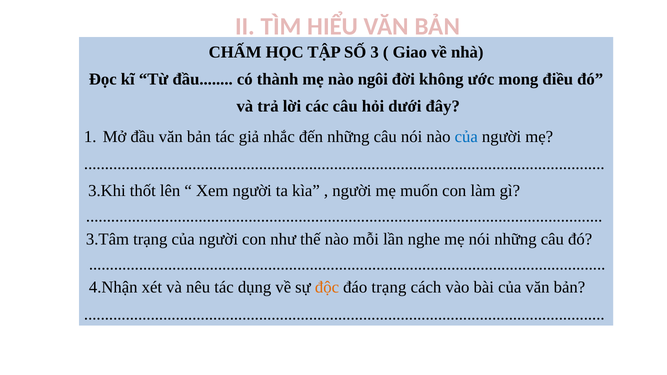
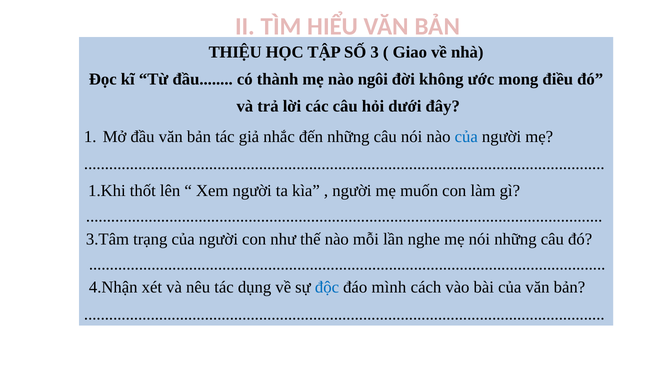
CHẤM: CHẤM -> THIỆU (235, 52)
3.Khi: 3.Khi -> 1.Khi (107, 191)
độc colour: orange -> blue (327, 287)
đáo trạng: trạng -> mình (389, 287)
